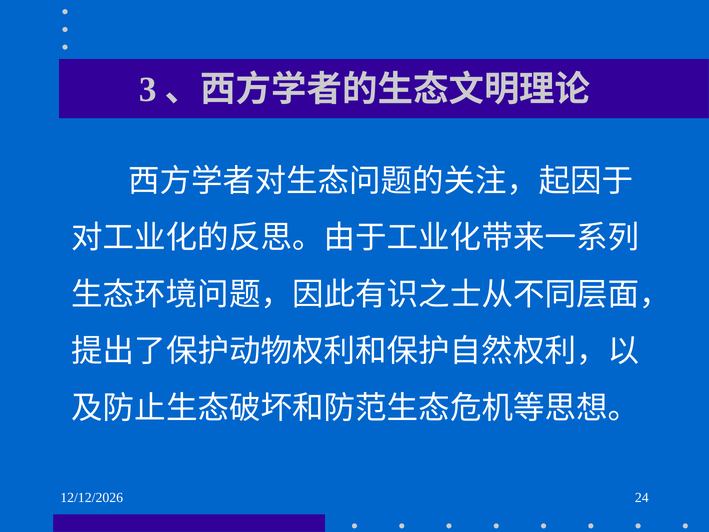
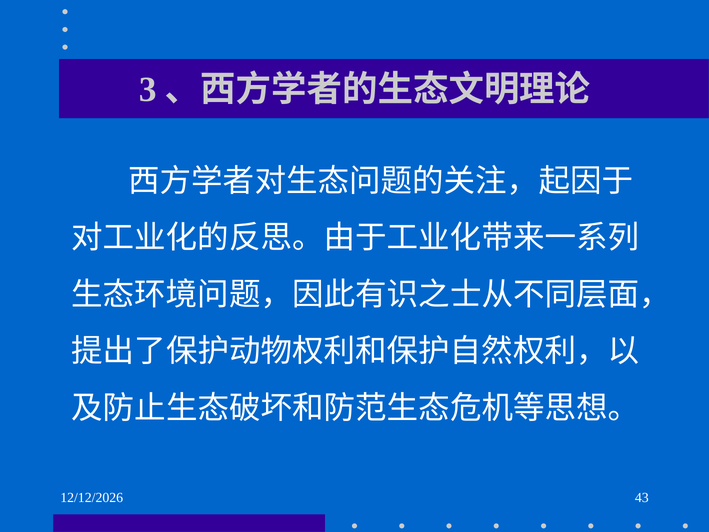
24: 24 -> 43 (642, 497)
